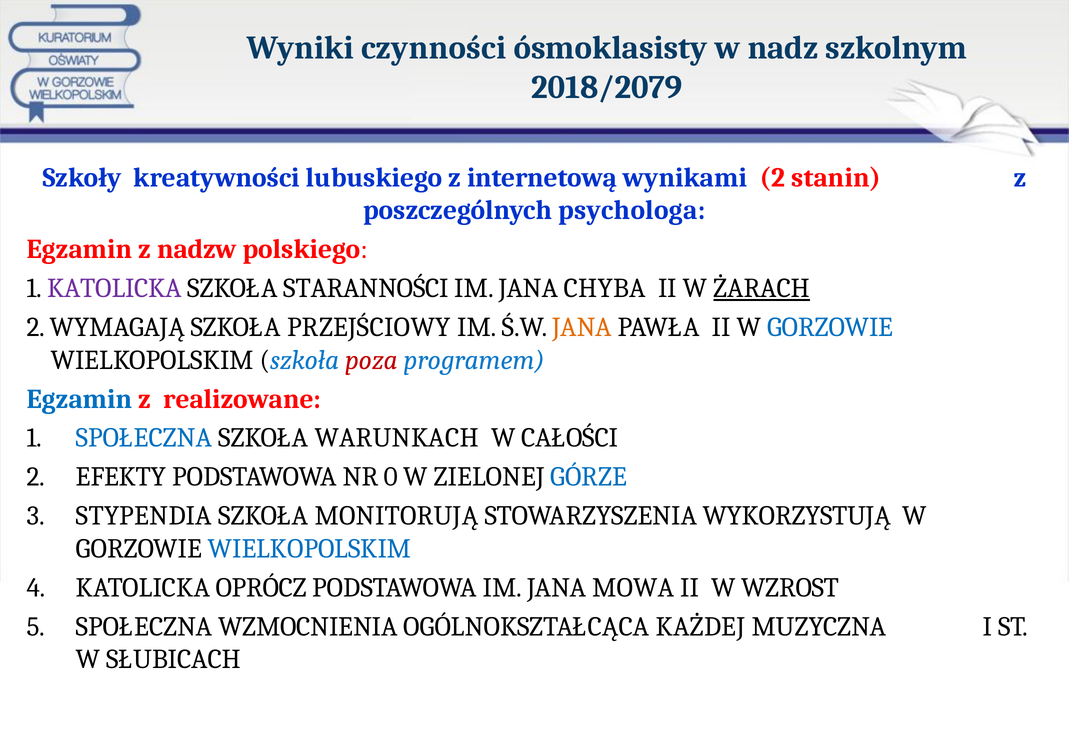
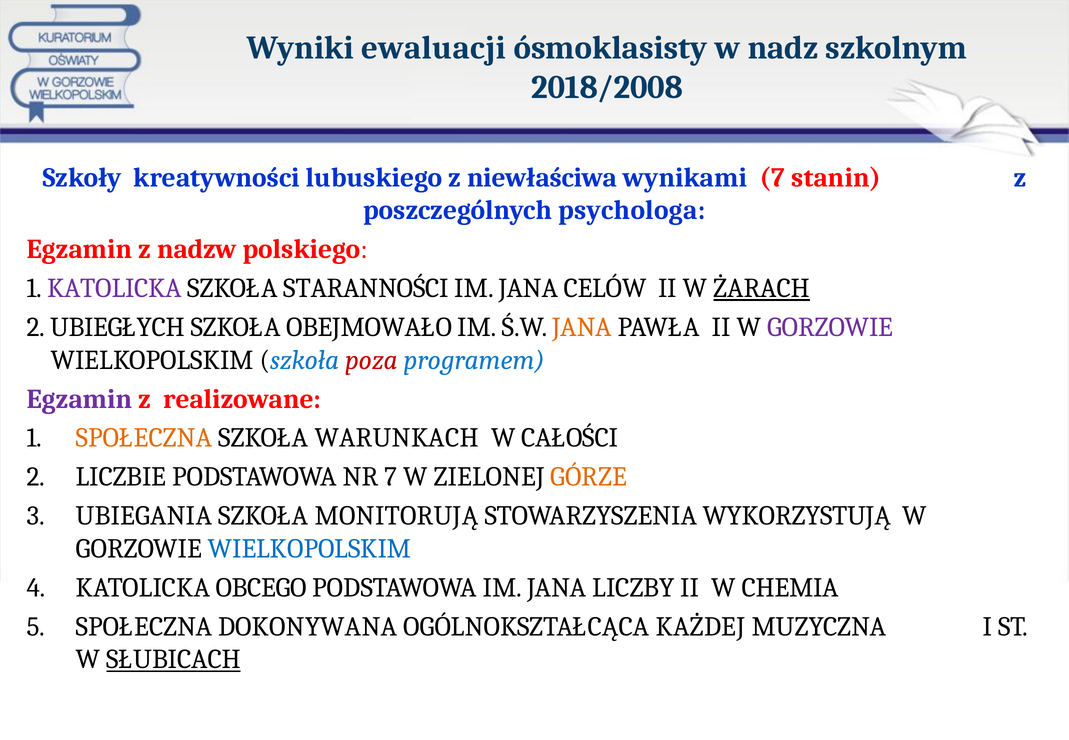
czynności: czynności -> ewaluacji (434, 48)
2018/2079: 2018/2079 -> 2018/2008 (607, 88)
internetową: internetową -> niewłaściwa (542, 178)
wynikami 2: 2 -> 7 (772, 178)
CHYBA: CHYBA -> CELÓW (605, 288)
WYMAGAJĄ: WYMAGAJĄ -> UBIEGŁYCH (118, 327)
PRZEJŚCIOWY: PRZEJŚCIOWY -> OBEJMOWAŁO (369, 327)
GORZOWIE colour: blue -> purple (830, 327)
Egzamin colour: blue -> purple (79, 399)
SPOŁECZNA colour: blue -> orange (144, 438)
EFEKTY: EFEKTY -> LICZBIE (121, 477)
NR 0: 0 -> 7 (391, 477)
GÓRZE colour: blue -> orange (589, 477)
STYPENDIA: STYPENDIA -> UBIEGANIA (144, 516)
OPRÓCZ: OPRÓCZ -> OBCEGO (261, 588)
MOWA: MOWA -> LICZBY (633, 588)
WZROST: WZROST -> CHEMIA (790, 588)
WZMOCNIENIA: WZMOCNIENIA -> DOKONYWANA (308, 627)
SŁUBICACH underline: none -> present (174, 659)
